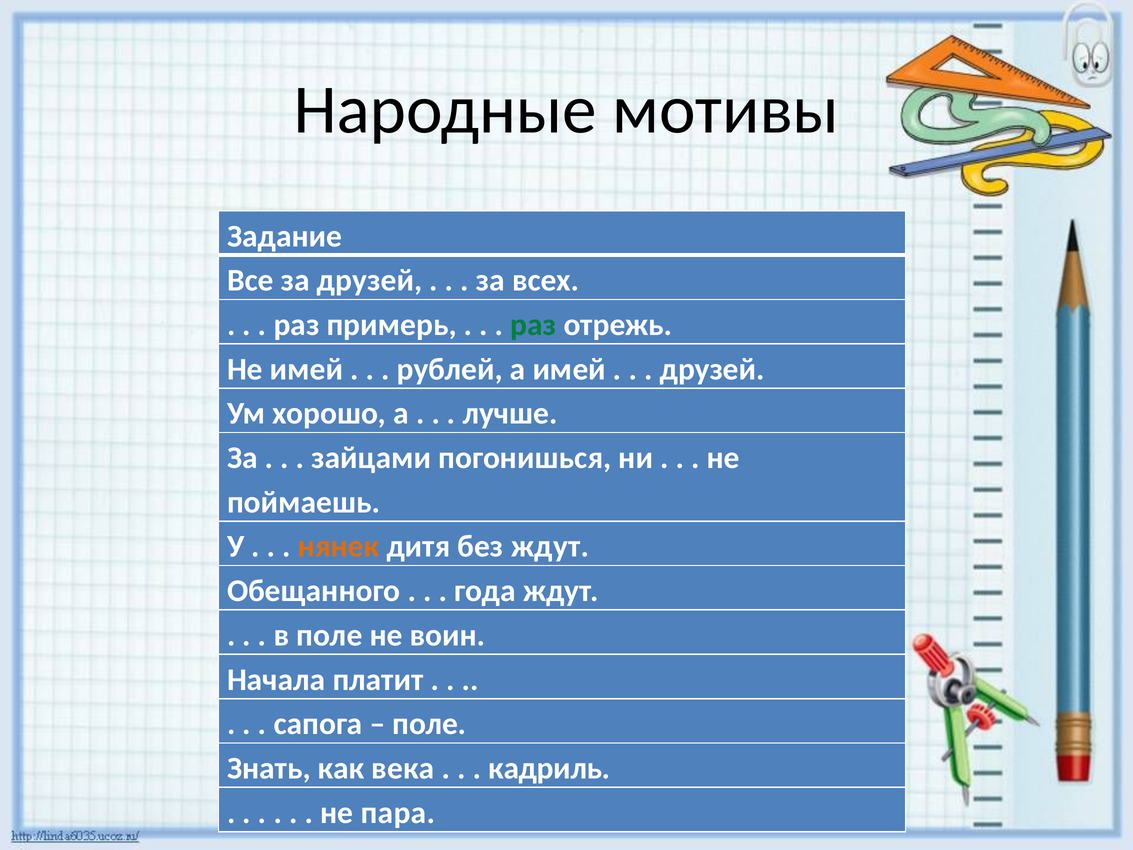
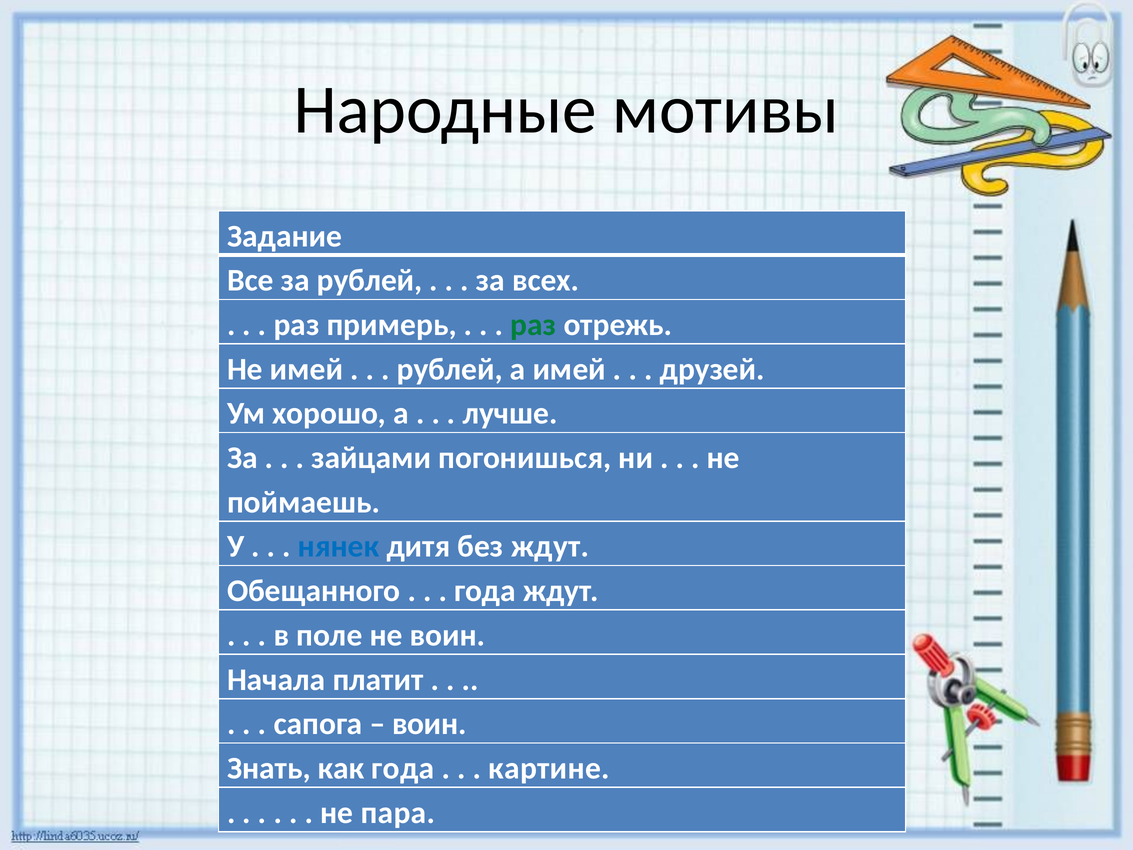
за друзей: друзей -> рублей (370, 280)
нянек colour: orange -> blue (339, 546)
поле: поле -> воин (429, 724)
как века: века -> года (403, 768)
кадриль: кадриль -> картине (549, 768)
